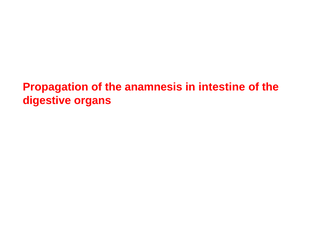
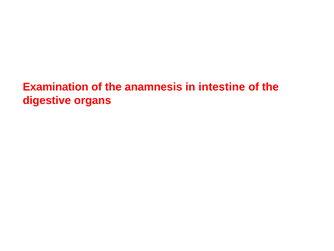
Propagation: Propagation -> Examination (56, 87)
